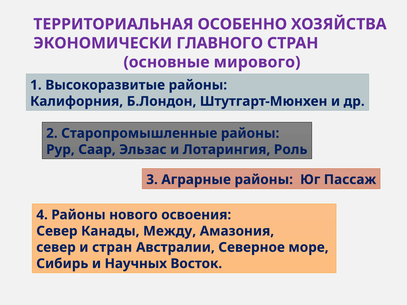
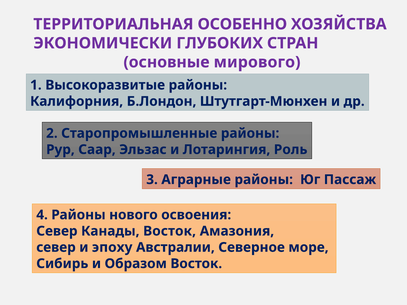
ГЛАВНОГО: ГЛАВНОГО -> ГЛУБОКИХ (220, 43)
Канады Между: Между -> Восток (170, 231)
и стран: стран -> эпоху (112, 248)
Научных: Научных -> Образом (136, 264)
